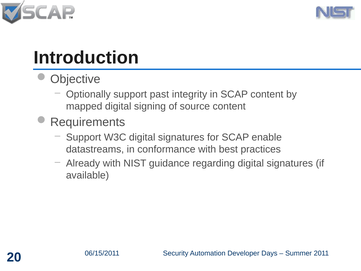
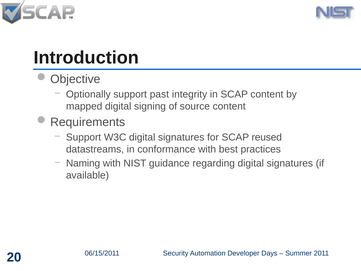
enable: enable -> reused (267, 137)
Already: Already -> Naming (83, 163)
